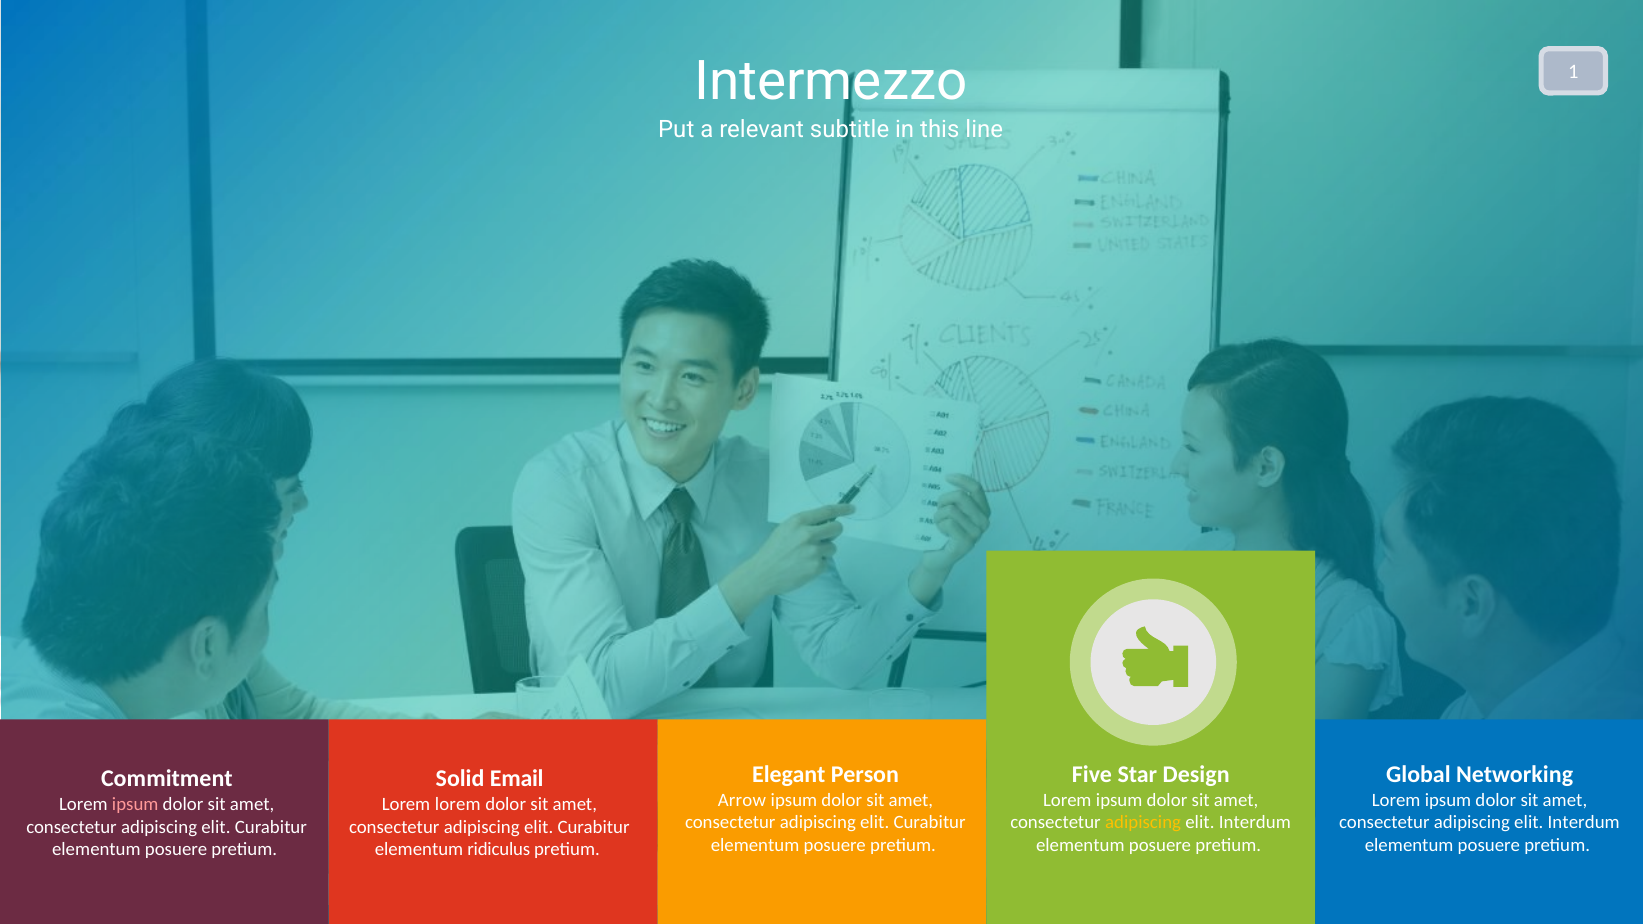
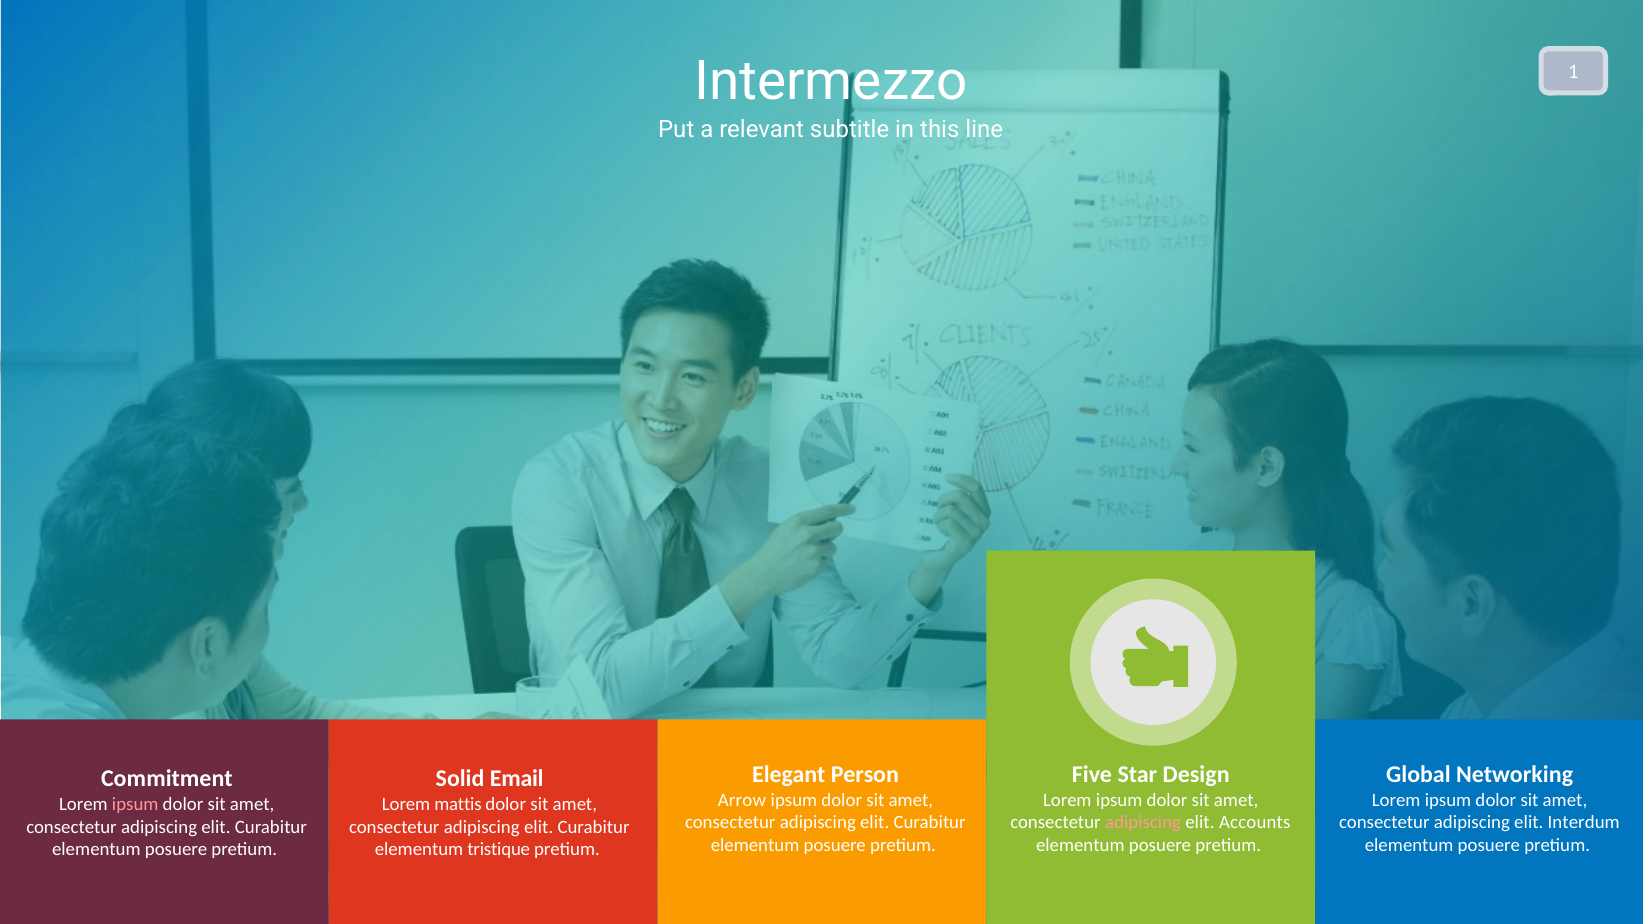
Lorem lorem: lorem -> mattis (458, 804)
adipiscing colour: yellow -> pink (1143, 823)
Interdum: Interdum -> Accounts (1255, 823)
ridiculus: ridiculus -> tristique (499, 850)
